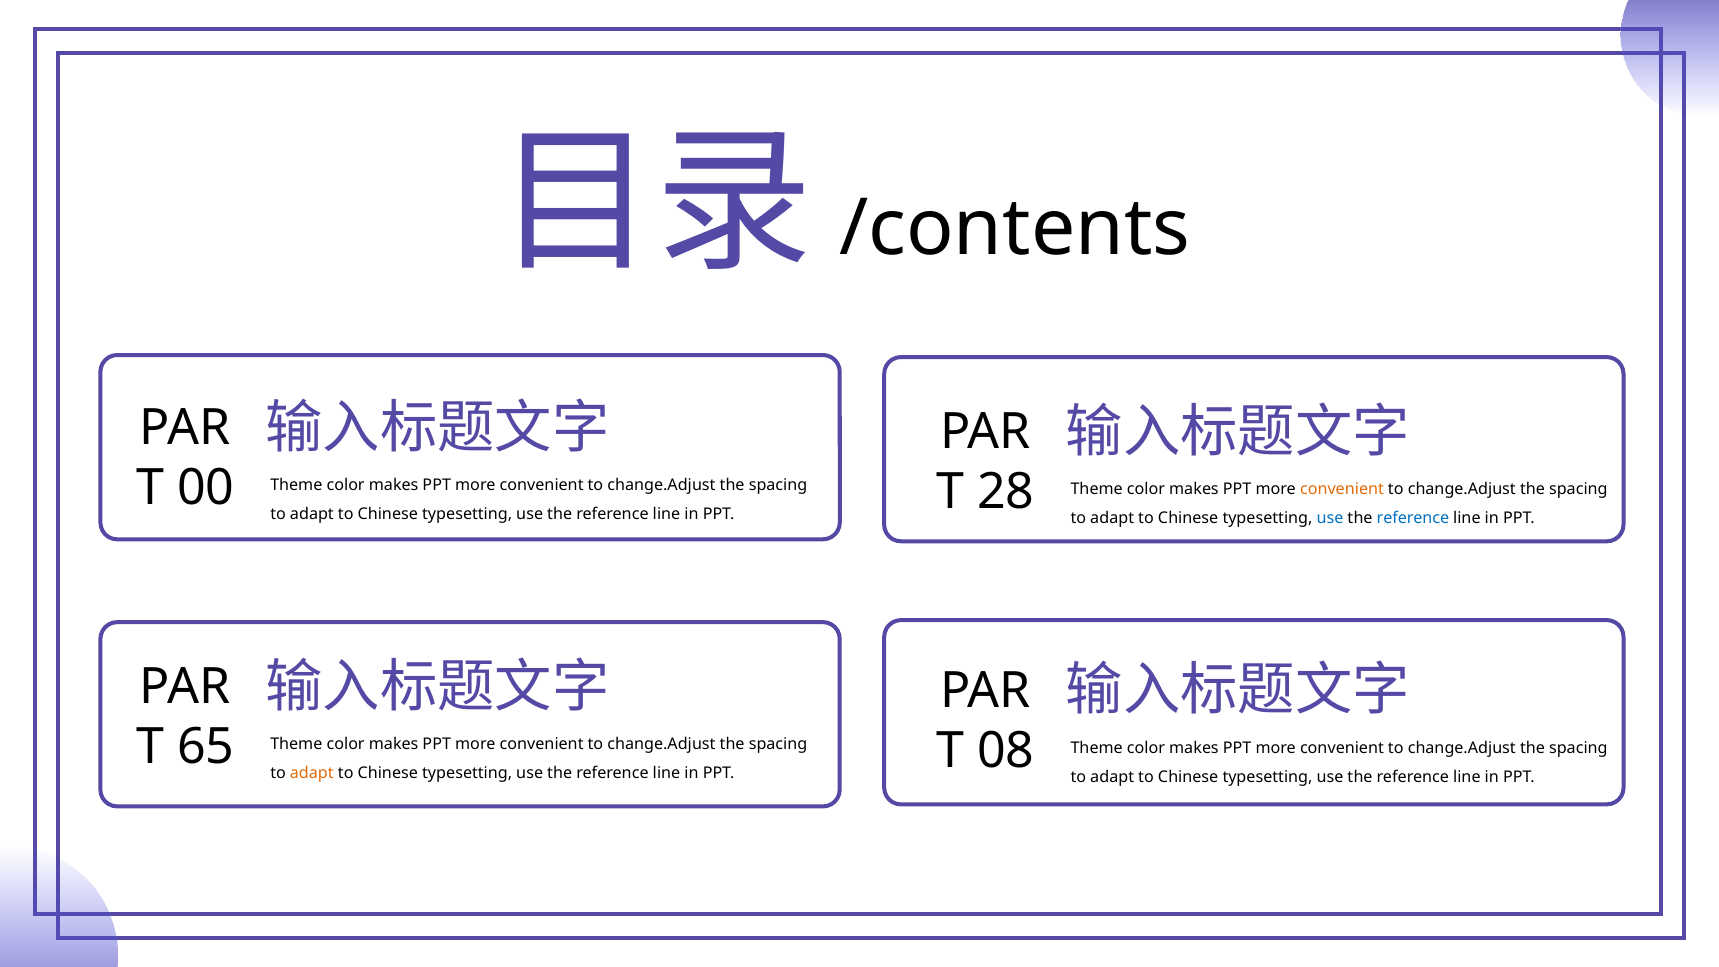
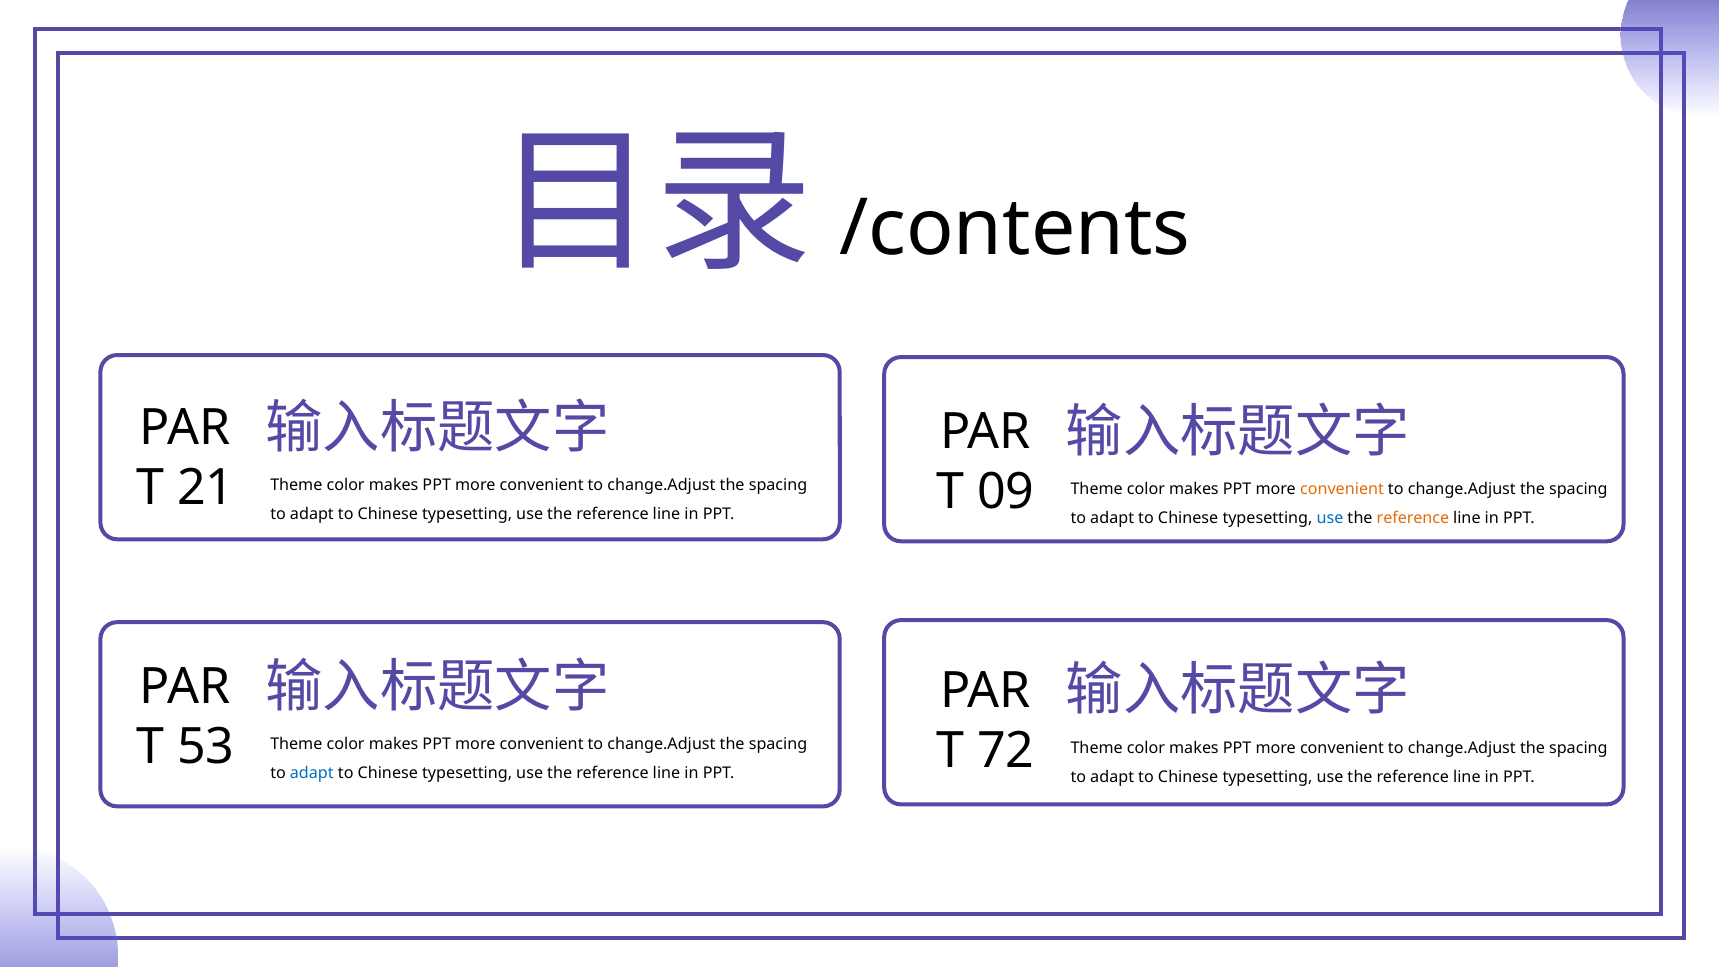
00: 00 -> 21 (206, 488)
28: 28 -> 09 (1006, 492)
reference colour: blue -> orange (1413, 518)
65: 65 -> 53 (206, 747)
08: 08 -> 72 (1006, 751)
adapt colour: orange -> blue (312, 773)
